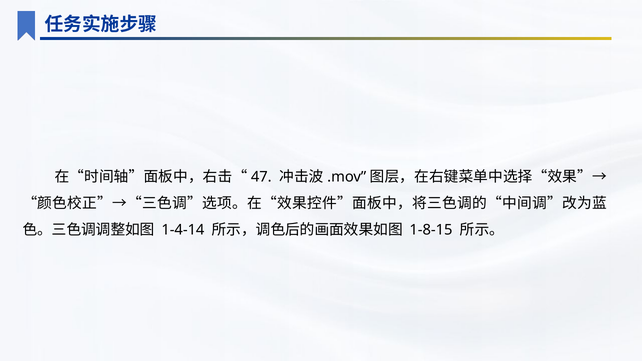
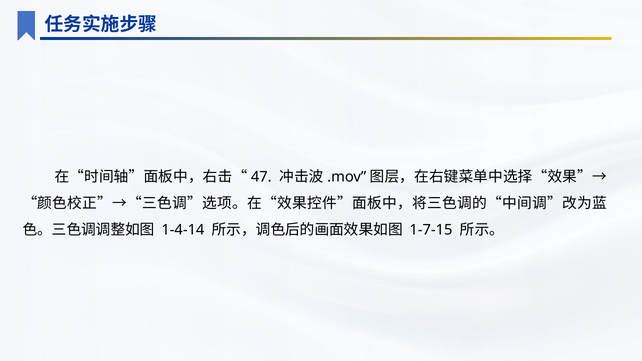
1-8-15: 1-8-15 -> 1-7-15 (431, 230)
